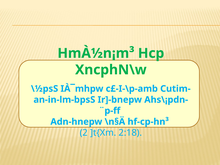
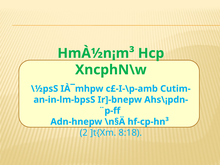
2:18: 2:18 -> 8:18 (130, 133)
